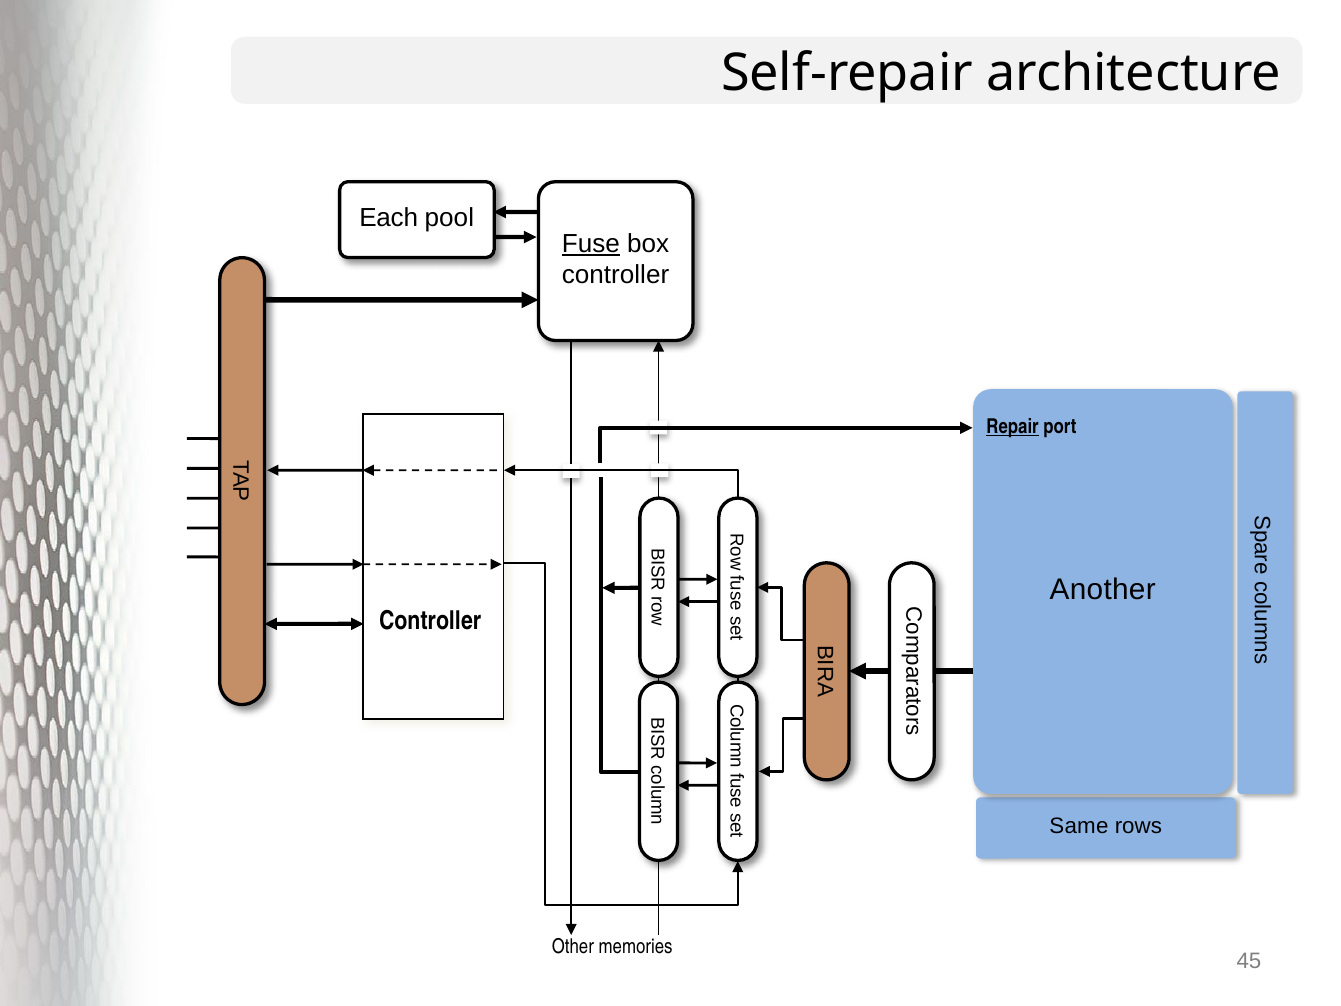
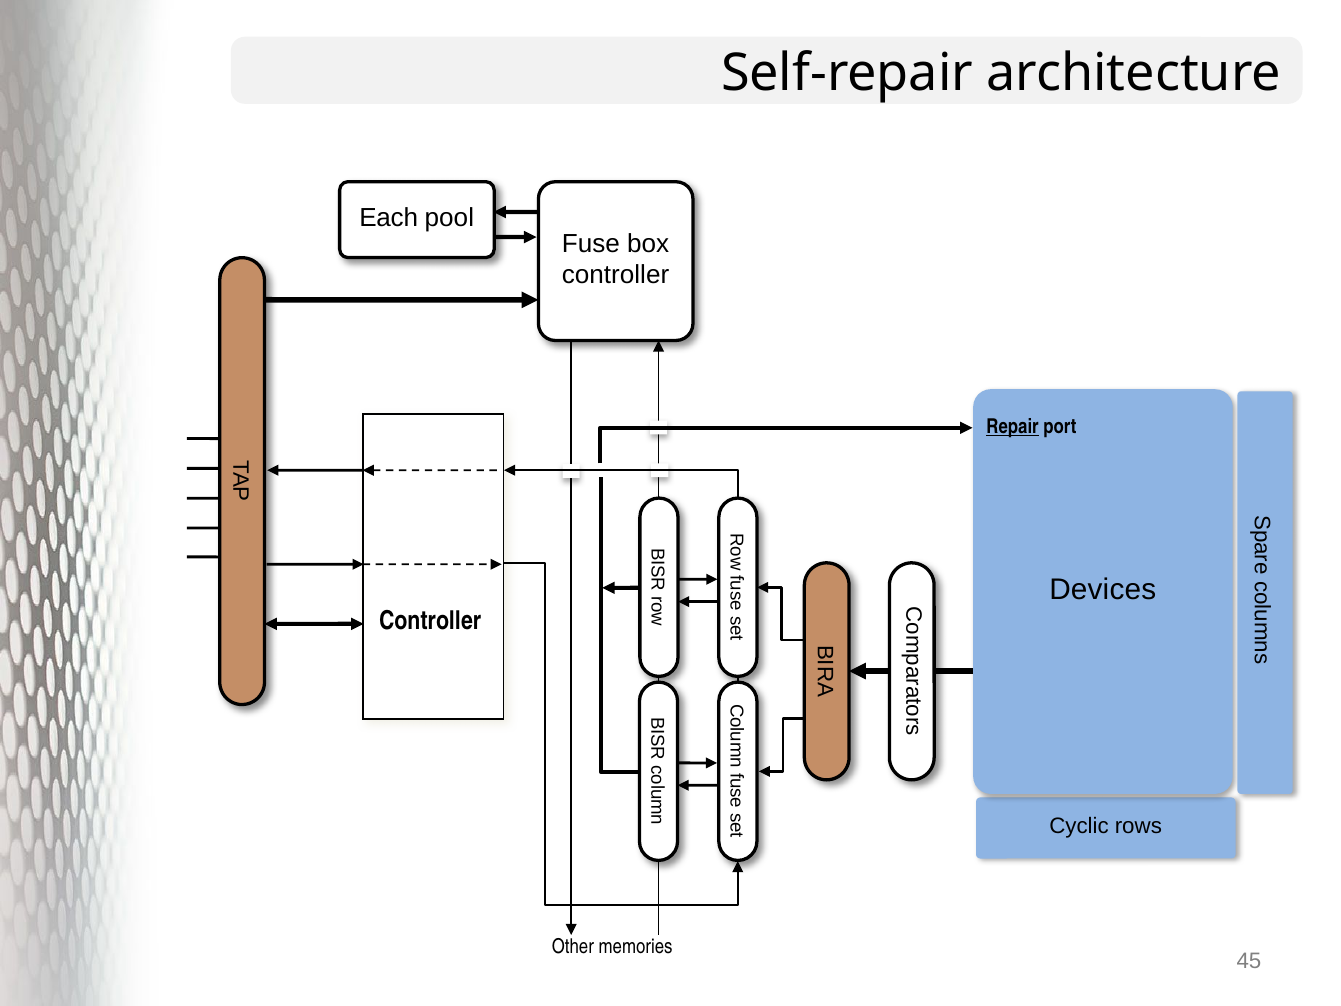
Fuse underline: present -> none (591, 244)
Another: Another -> Devices (1103, 590)
Same: Same -> Cyclic (1079, 826)
